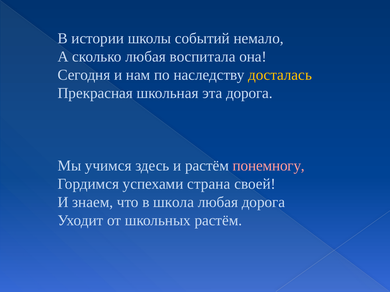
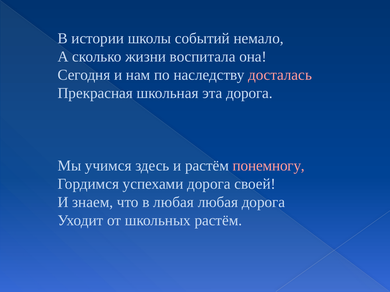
сколько любая: любая -> жизни (146, 57)
досталась colour: yellow -> pink (280, 75)
успехами страна: страна -> дорога (209, 184)
в школа: школа -> любая (174, 202)
